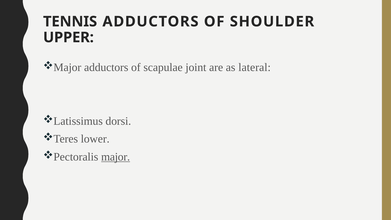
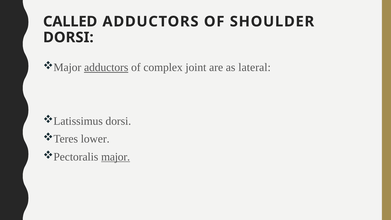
TENNIS: TENNIS -> CALLED (70, 22)
UPPER: UPPER -> DORSI (68, 37)
adductors underline: none -> present (106, 67)
scapulae: scapulae -> complex (163, 67)
